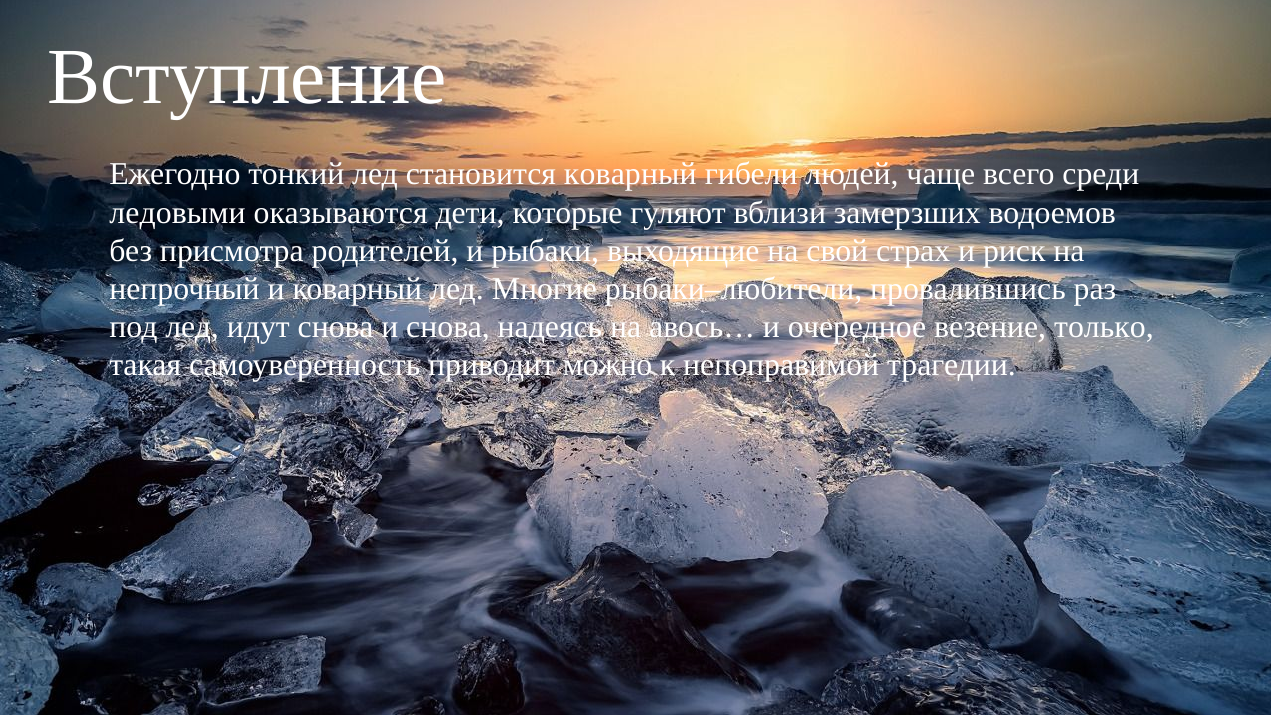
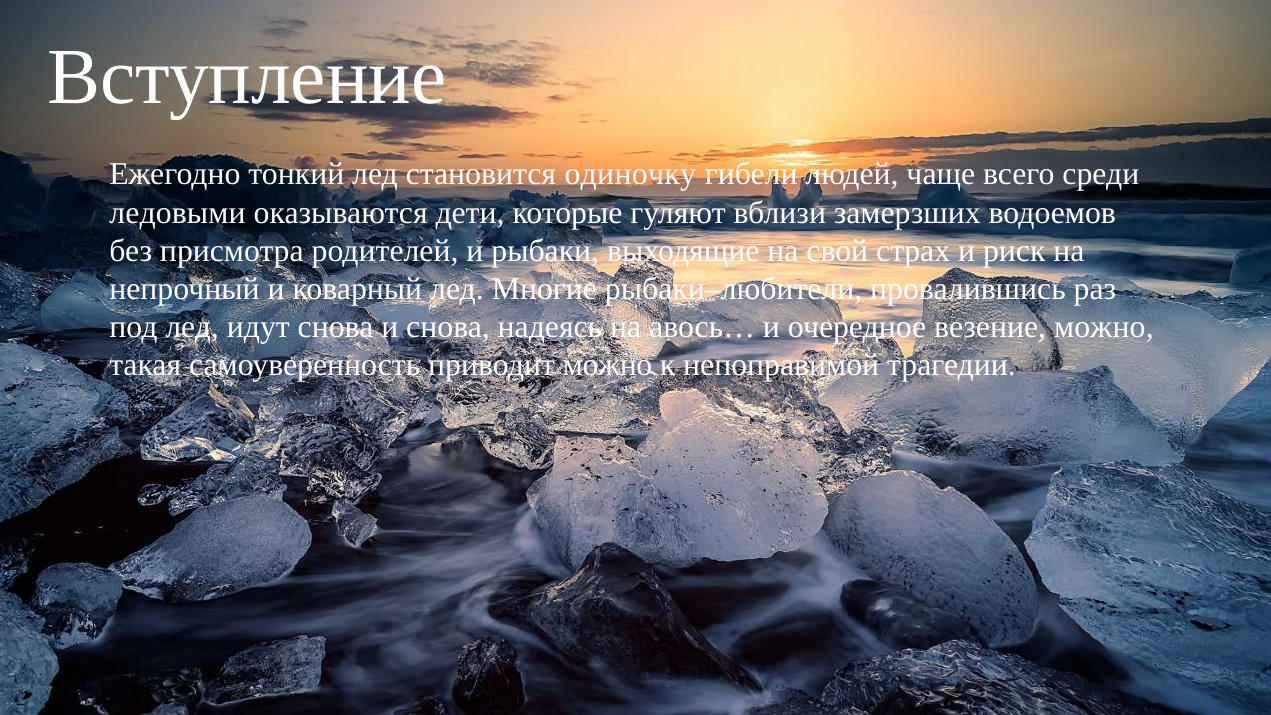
становится коварный: коварный -> одиночку (630, 174)
везение только: только -> можно (1104, 327)
